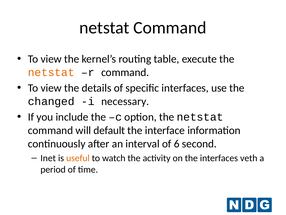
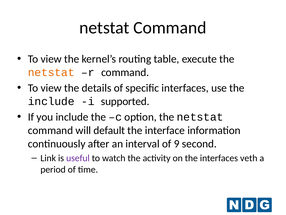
changed: changed -> include (51, 101)
necessary: necessary -> supported (125, 101)
6: 6 -> 9 (177, 144)
Inet: Inet -> Link (48, 158)
useful colour: orange -> purple (78, 158)
